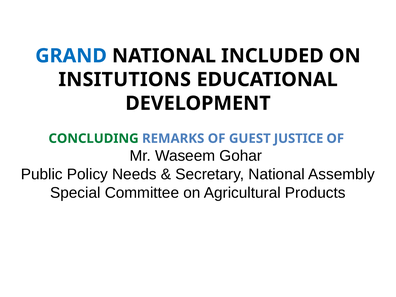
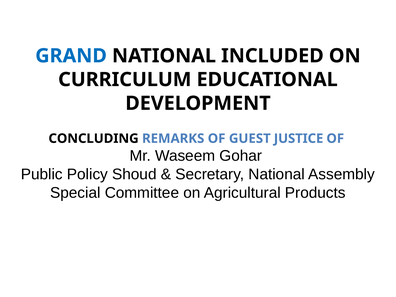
INSITUTIONS: INSITUTIONS -> CURRICULUM (125, 80)
CONCLUDING colour: green -> black (94, 139)
Needs: Needs -> Shoud (134, 174)
